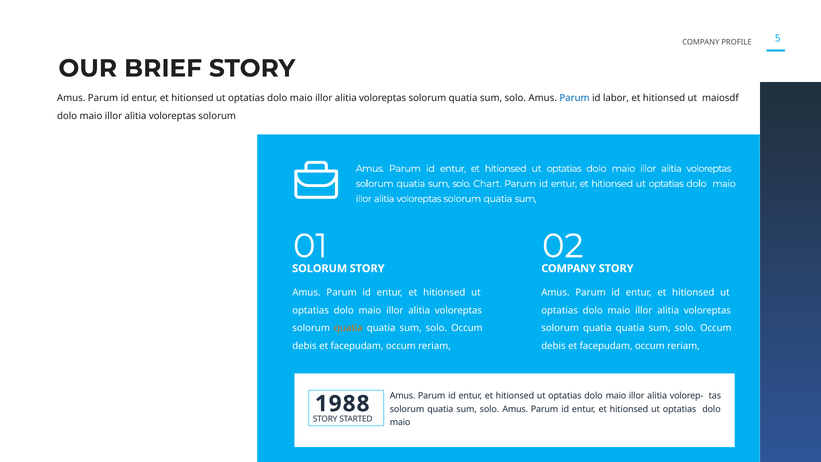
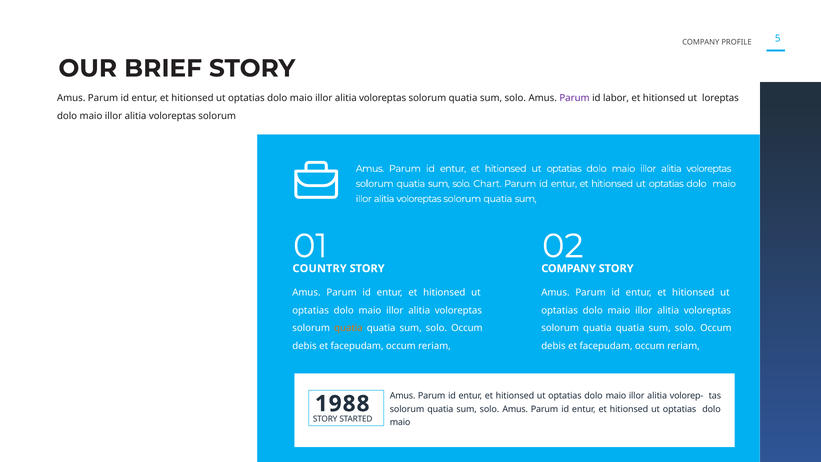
Parum colour: blue -> purple (575, 98)
maiosdf: maiosdf -> loreptas (720, 98)
SOLORUM: SOLORUM -> COUNTRY (320, 268)
